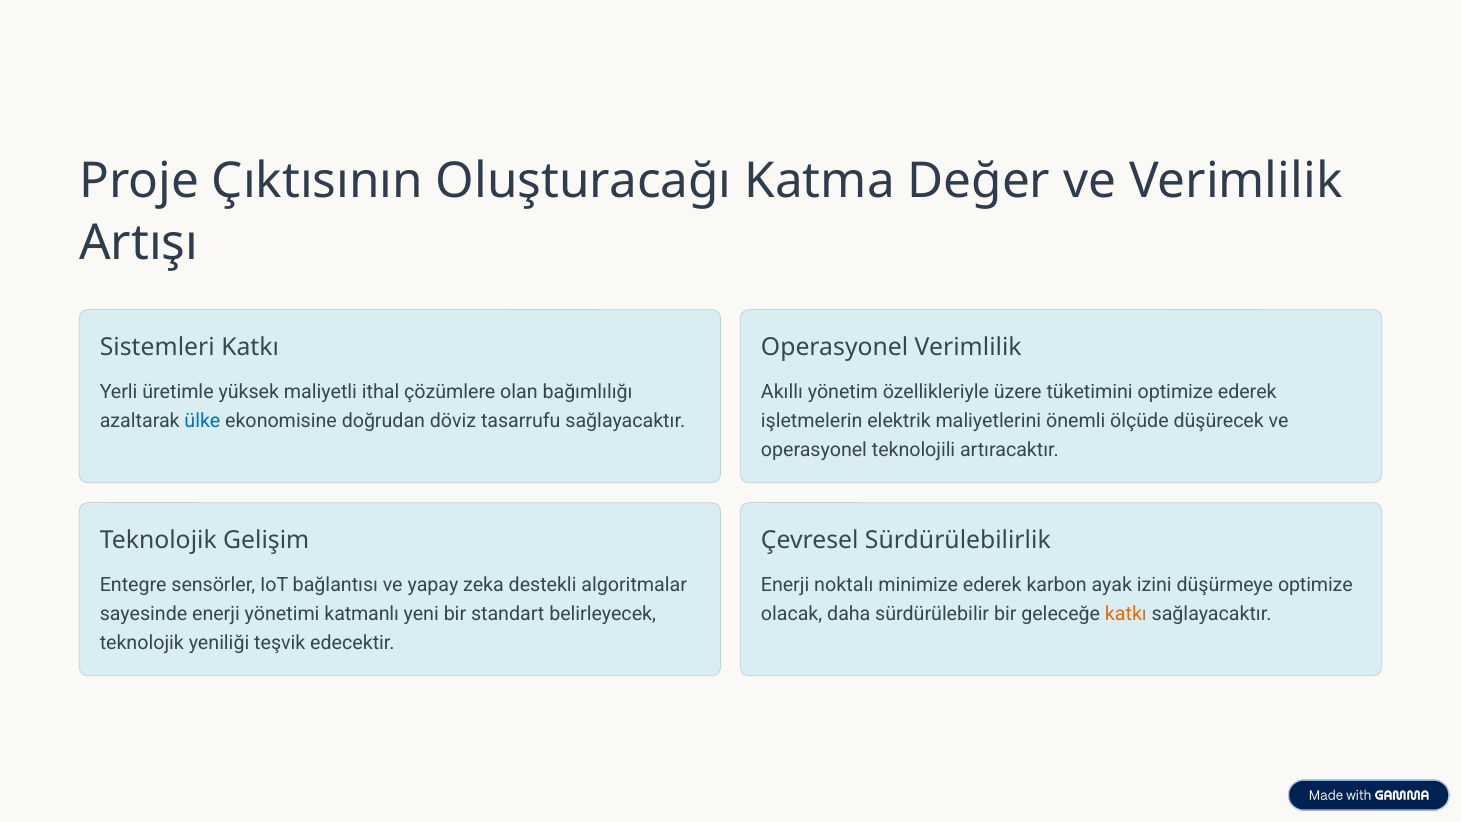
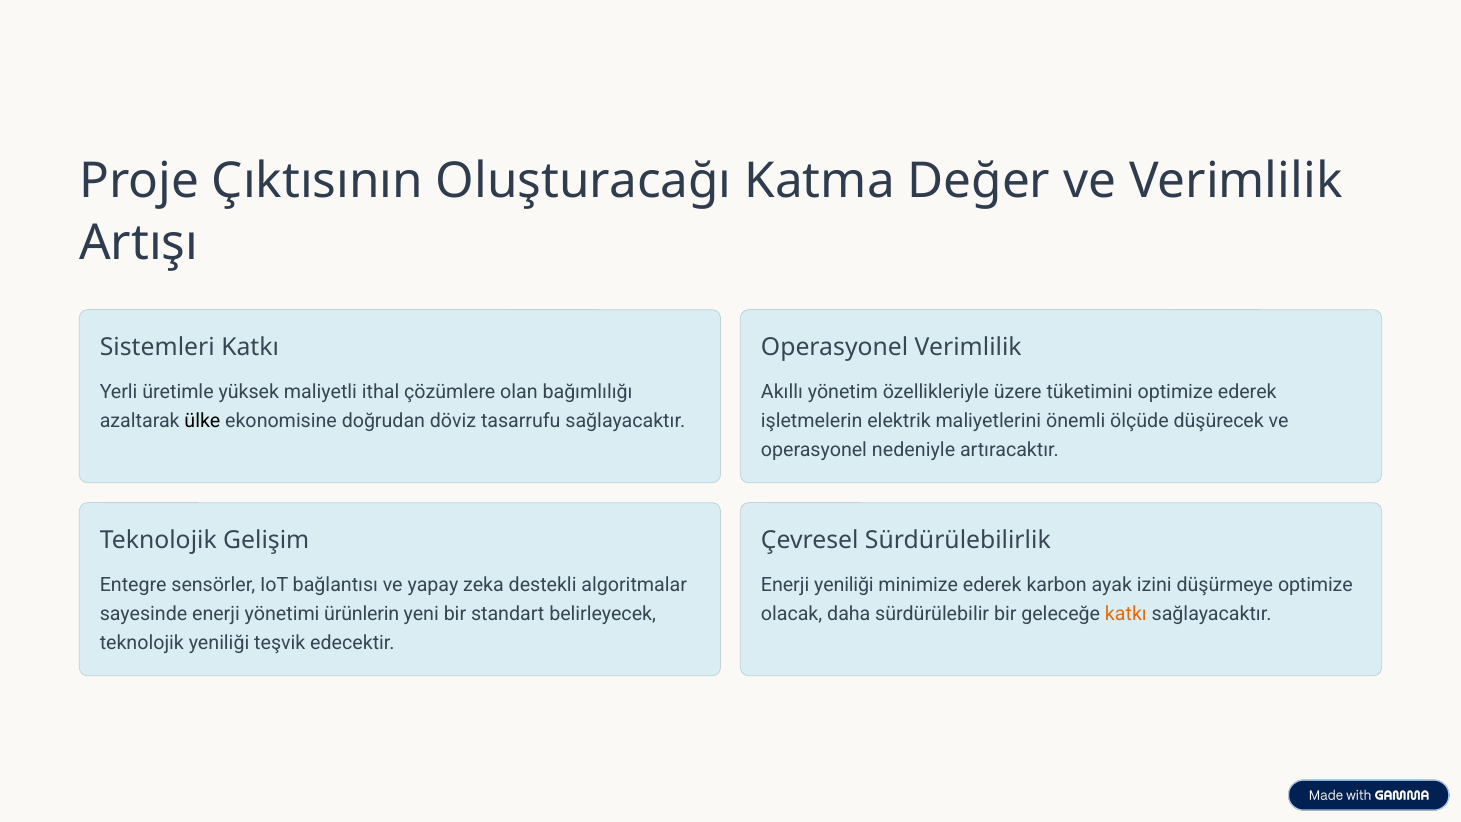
ülke colour: blue -> black (202, 421)
teknolojili: teknolojili -> nedeniyle (914, 450)
Enerji noktalı: noktalı -> yeniliği (844, 585)
katmanlı: katmanlı -> ürünlerin (362, 614)
